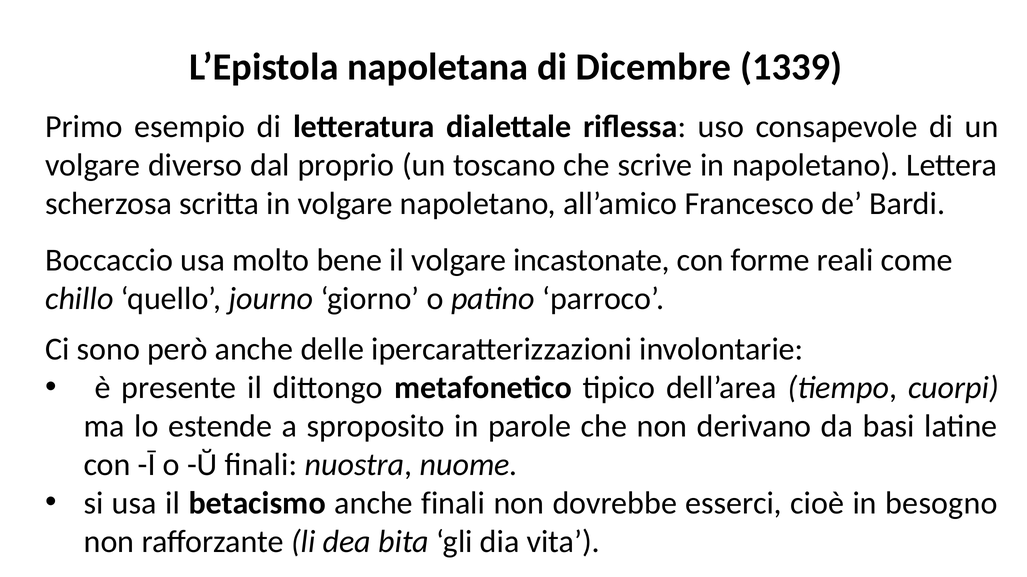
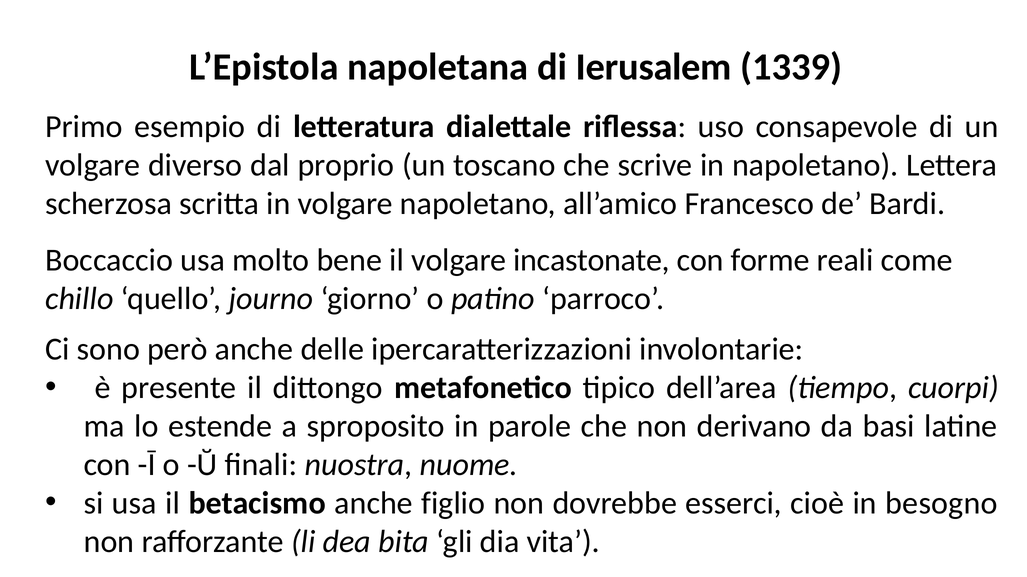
Dicembre: Dicembre -> Ierusalem (654, 67)
anche finali: finali -> figlio (453, 504)
